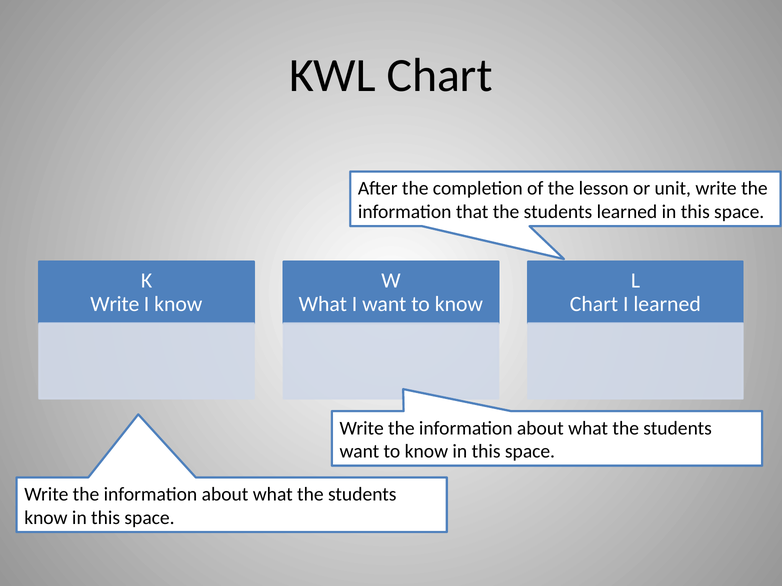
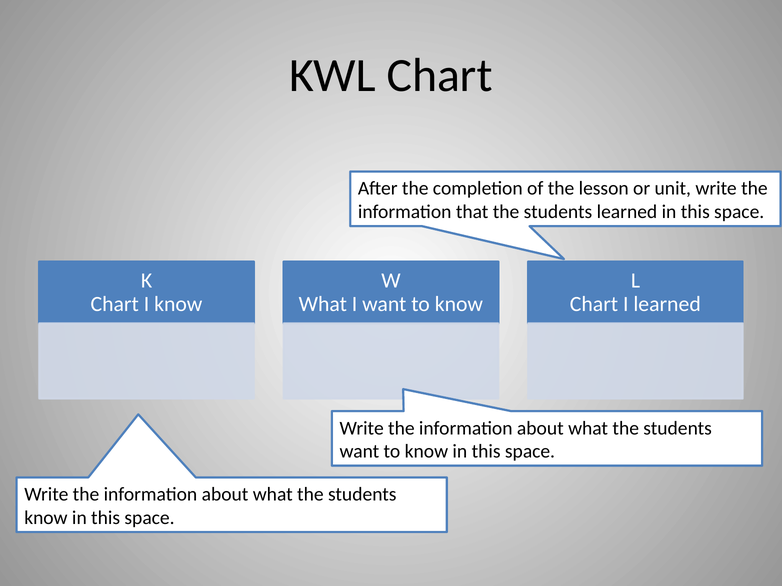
Write: Write -> Chart (115, 304)
